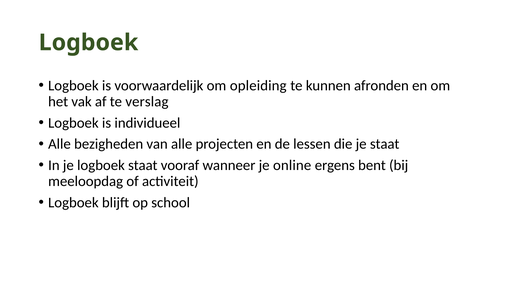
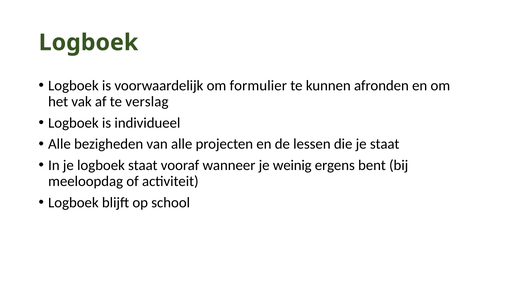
opleiding: opleiding -> formulier (258, 86)
online: online -> weinig (292, 165)
